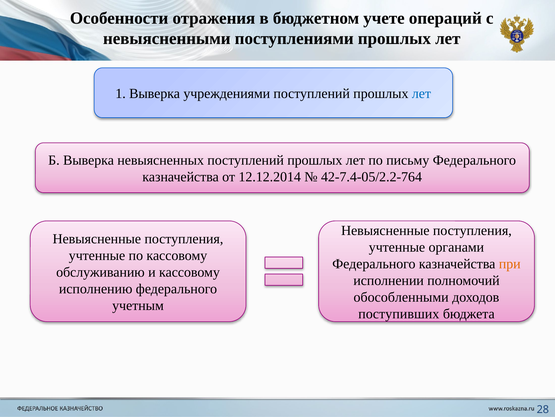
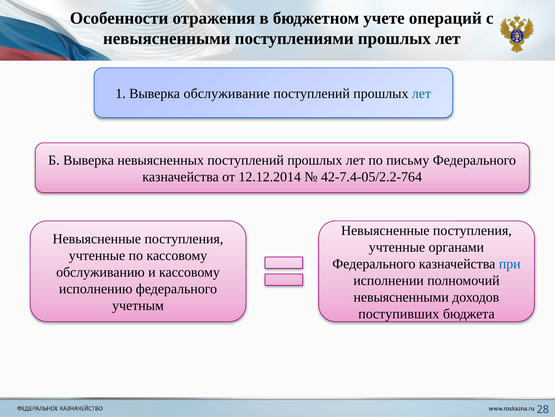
учреждениями: учреждениями -> обслуживание (227, 94)
при colour: orange -> blue (510, 263)
обособленными: обособленными -> невыясненными (401, 297)
